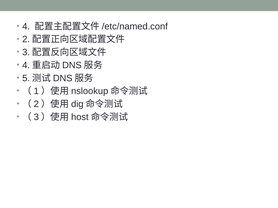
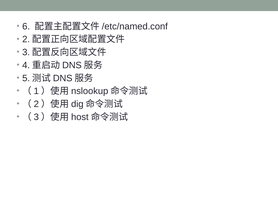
4: 4 -> 6 (26, 26)
